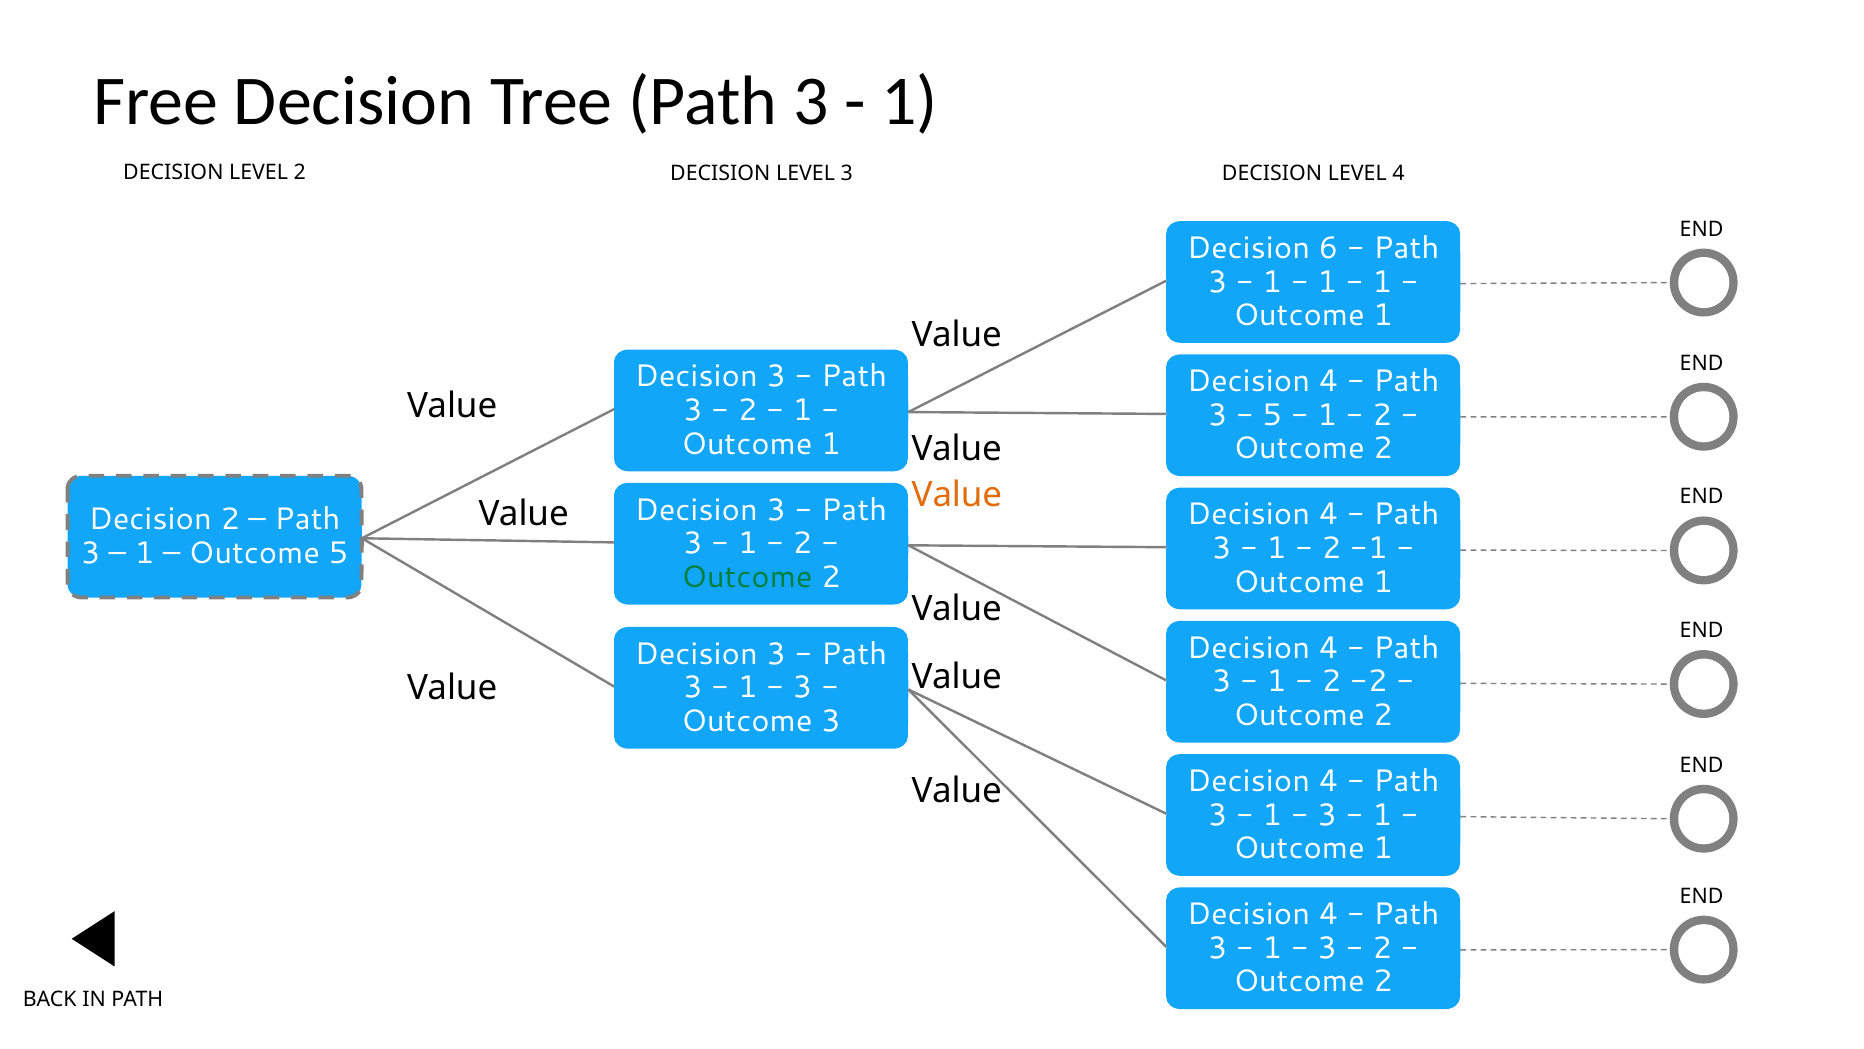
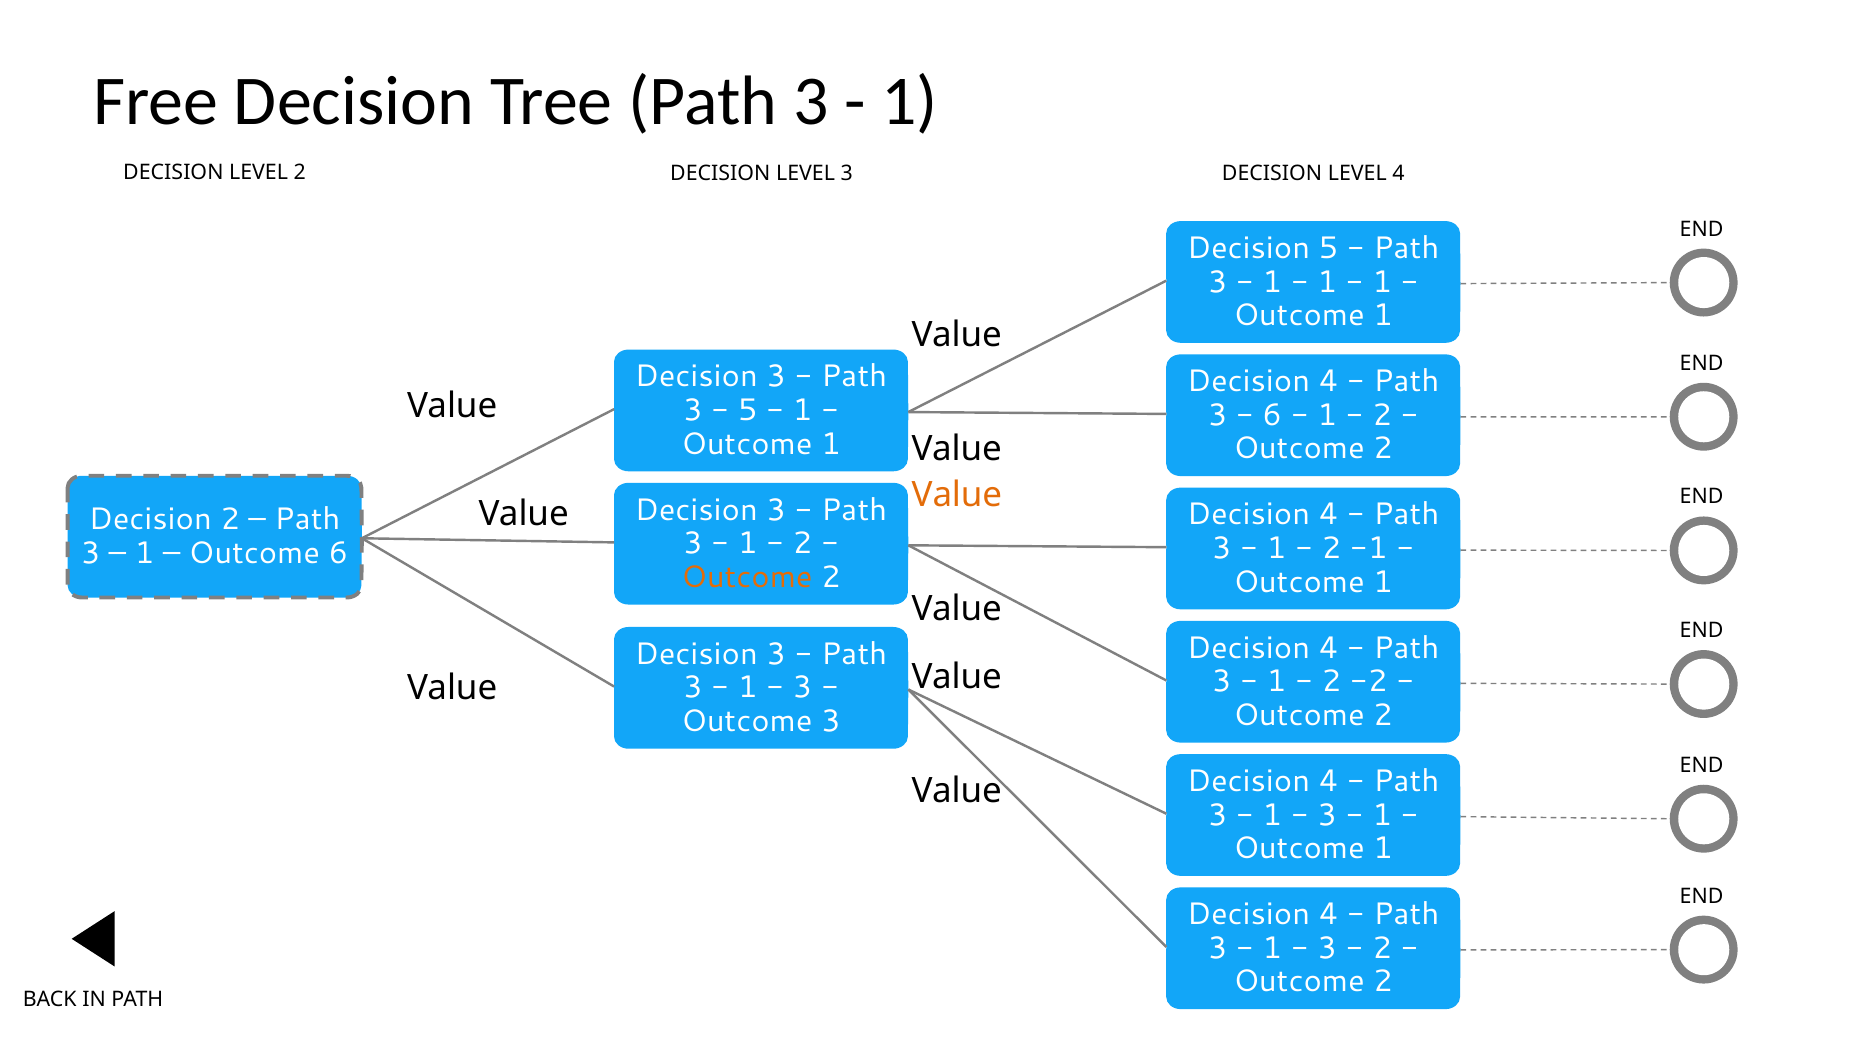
Decision 6: 6 -> 5 (1328, 248)
2: 2 -> 5 (748, 410)
5: 5 -> 6 (1272, 415)
Outcome 5: 5 -> 6 (338, 553)
Outcome colour: green -> orange (747, 577)
